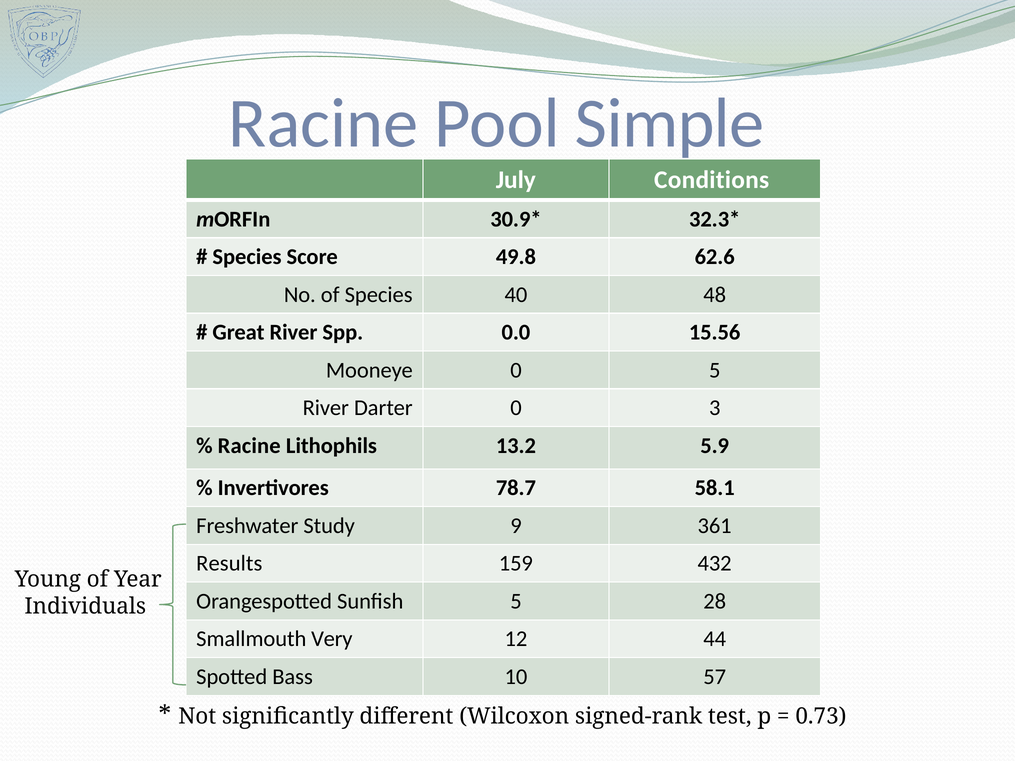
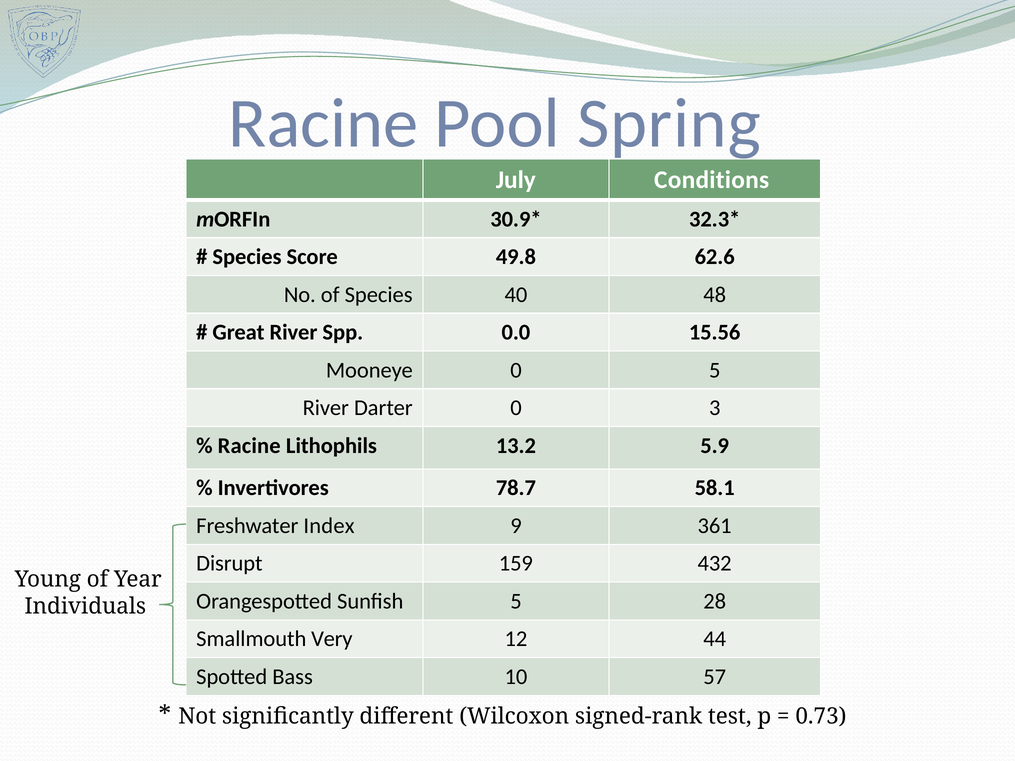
Simple: Simple -> Spring (669, 123)
Study: Study -> Index (329, 526)
Results: Results -> Disrupt (229, 564)
